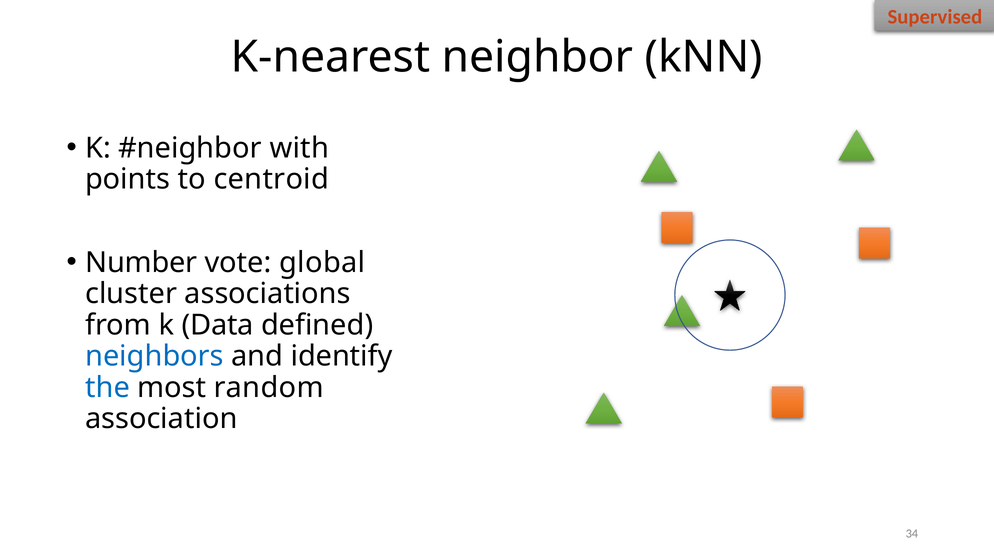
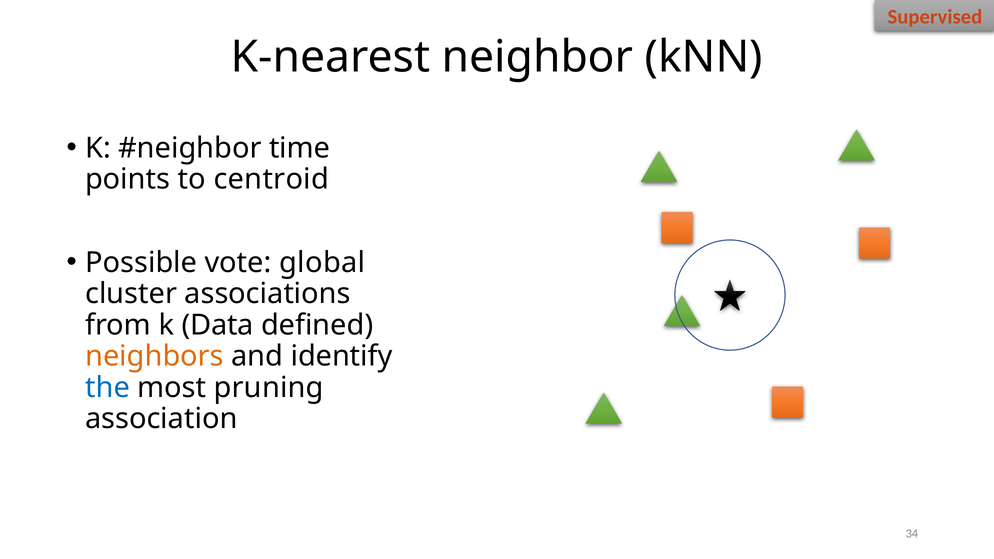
with: with -> time (300, 148)
Number: Number -> Possible (141, 263)
neighbors colour: blue -> orange (154, 356)
random: random -> pruning (269, 388)
